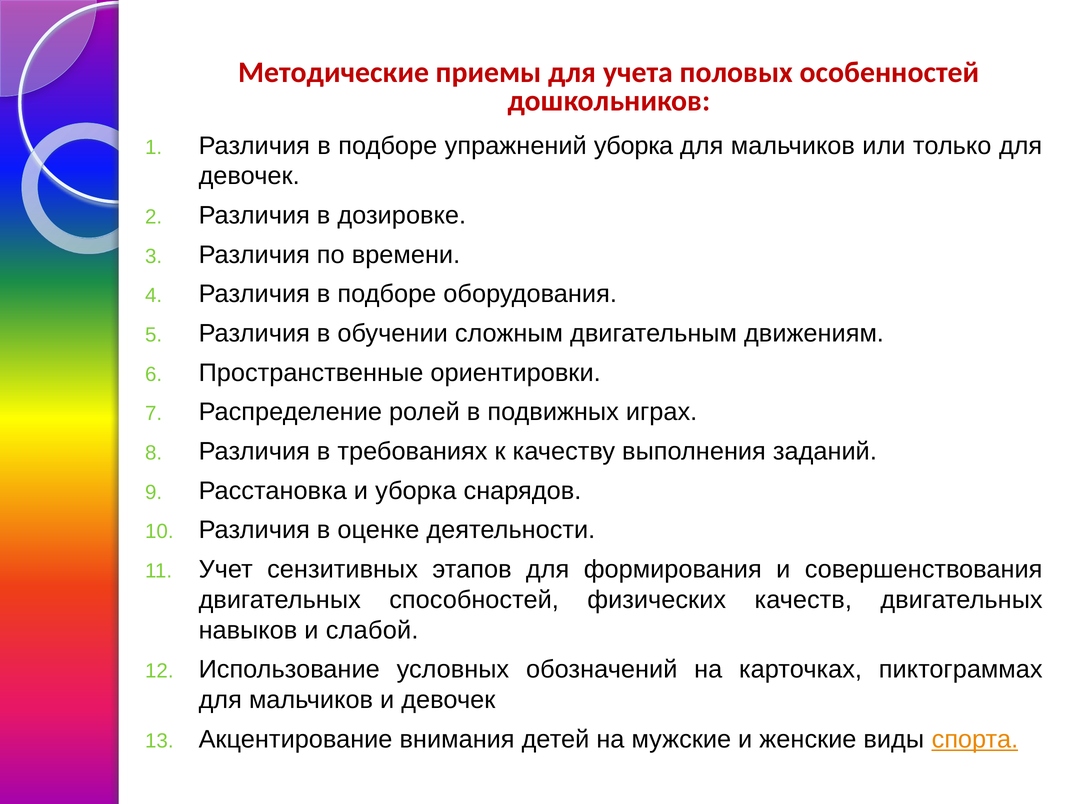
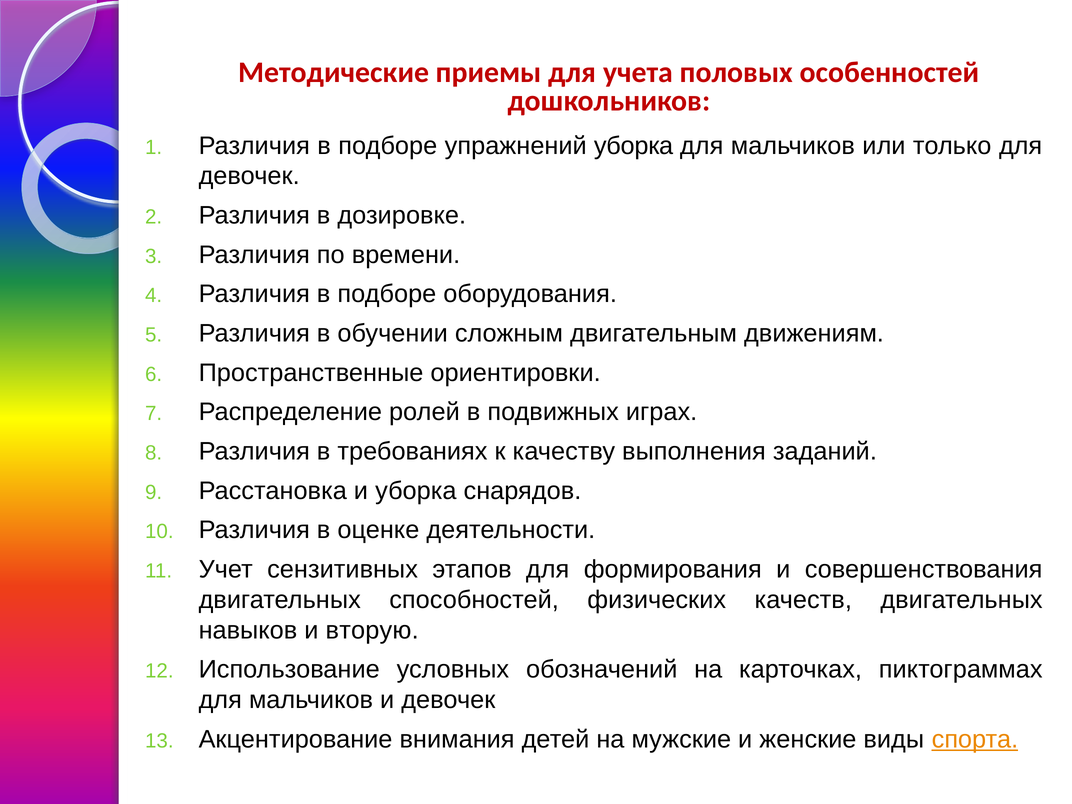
слабой: слабой -> вторую (372, 630)
